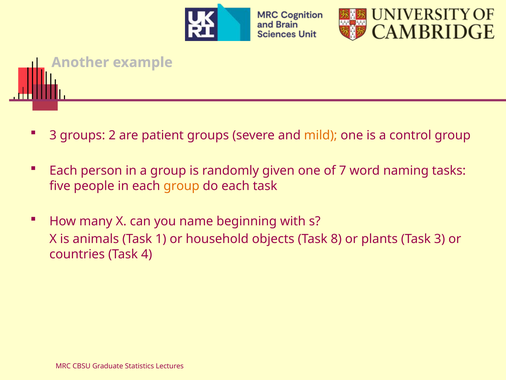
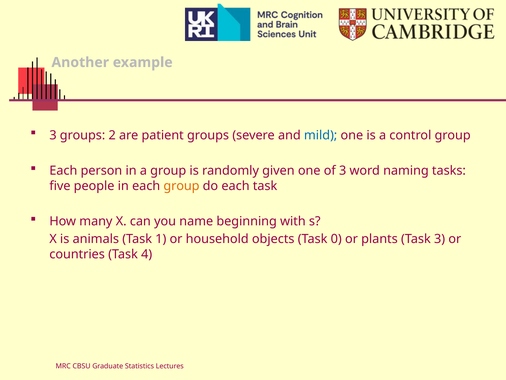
mild colour: orange -> blue (321, 135)
of 7: 7 -> 3 (343, 170)
8: 8 -> 0 (336, 239)
